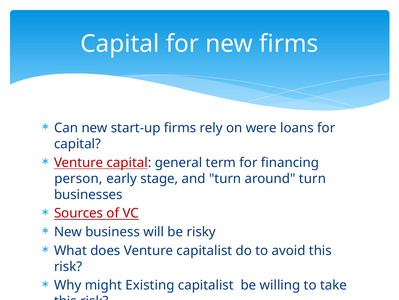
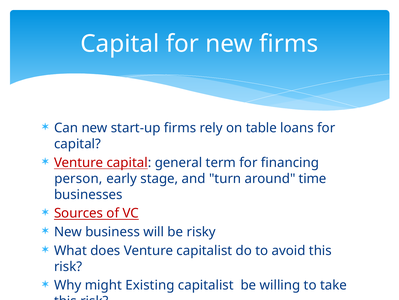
were: were -> table (261, 128)
around turn: turn -> time (313, 178)
